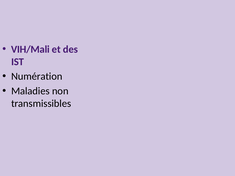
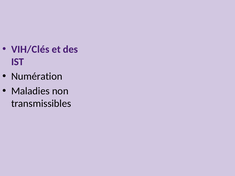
VIH/Mali: VIH/Mali -> VIH/Clés (30, 49)
